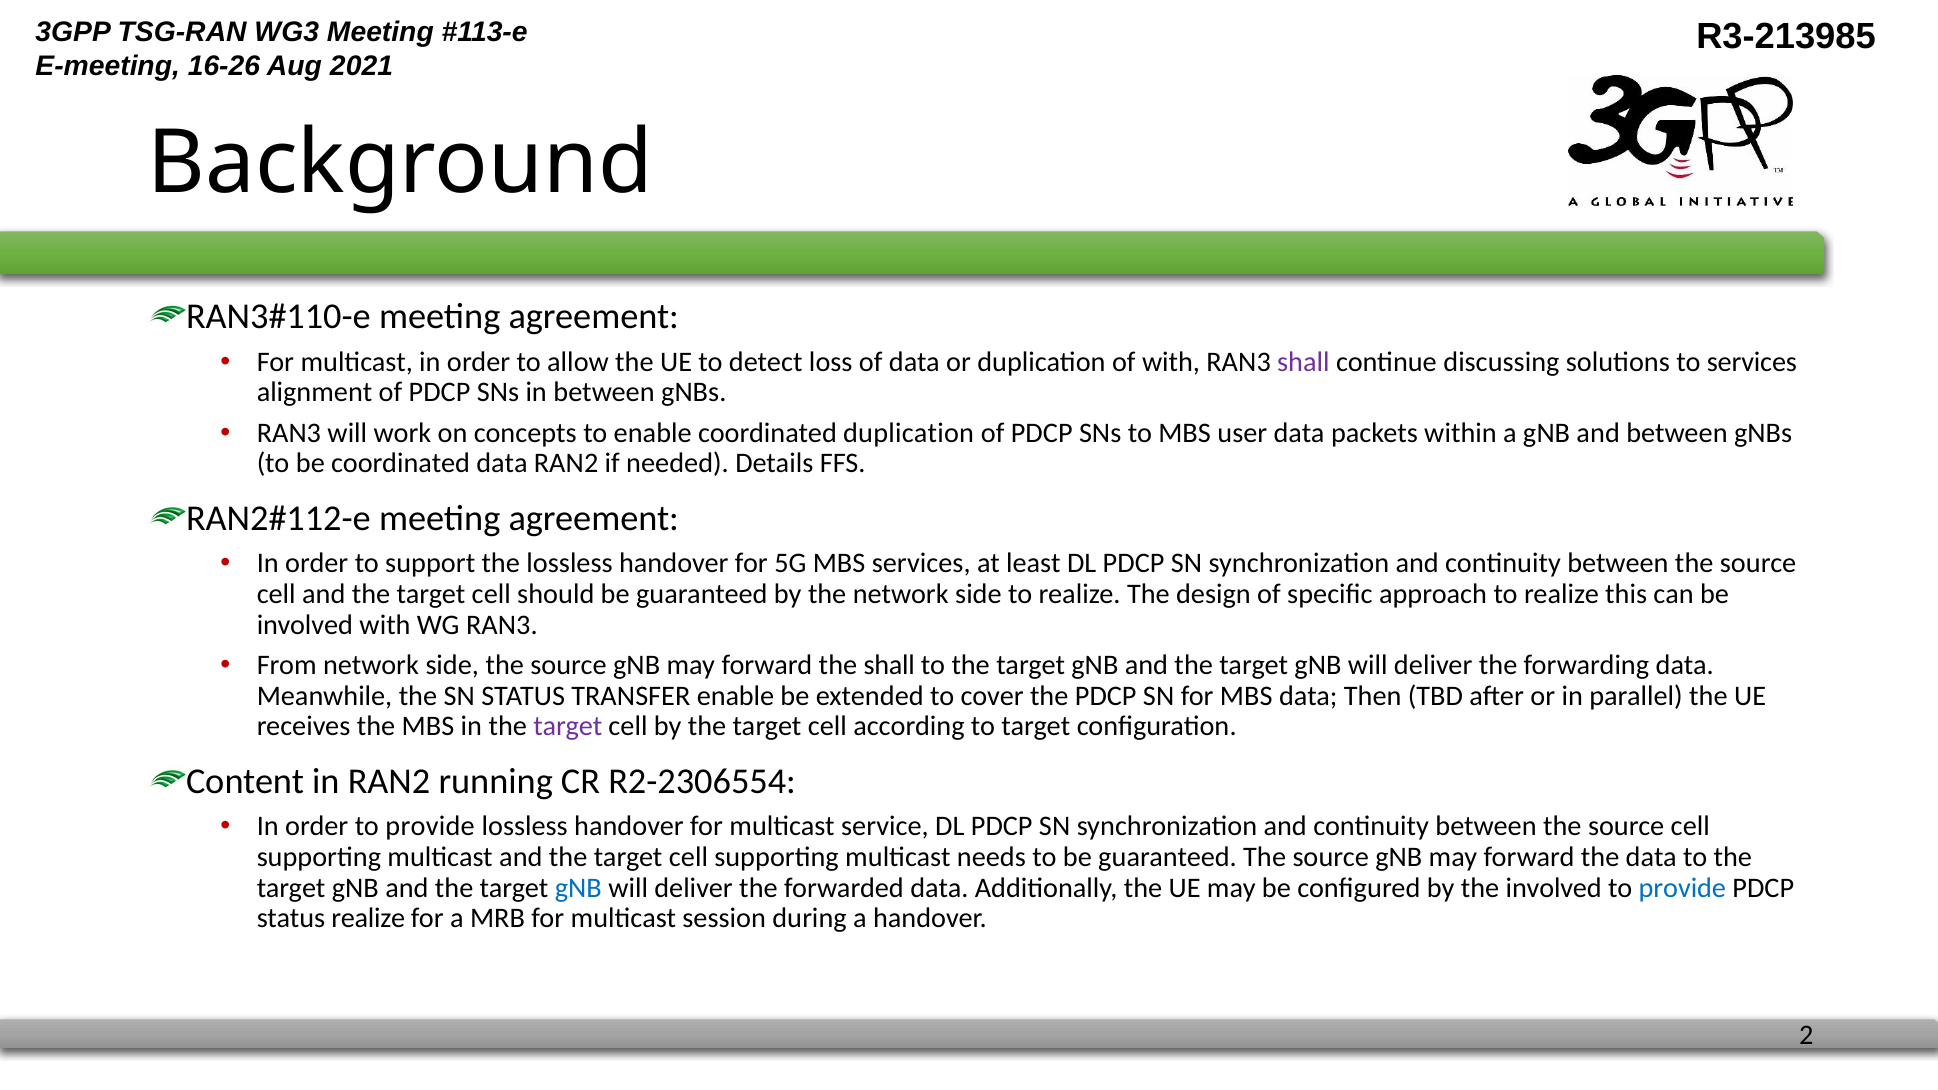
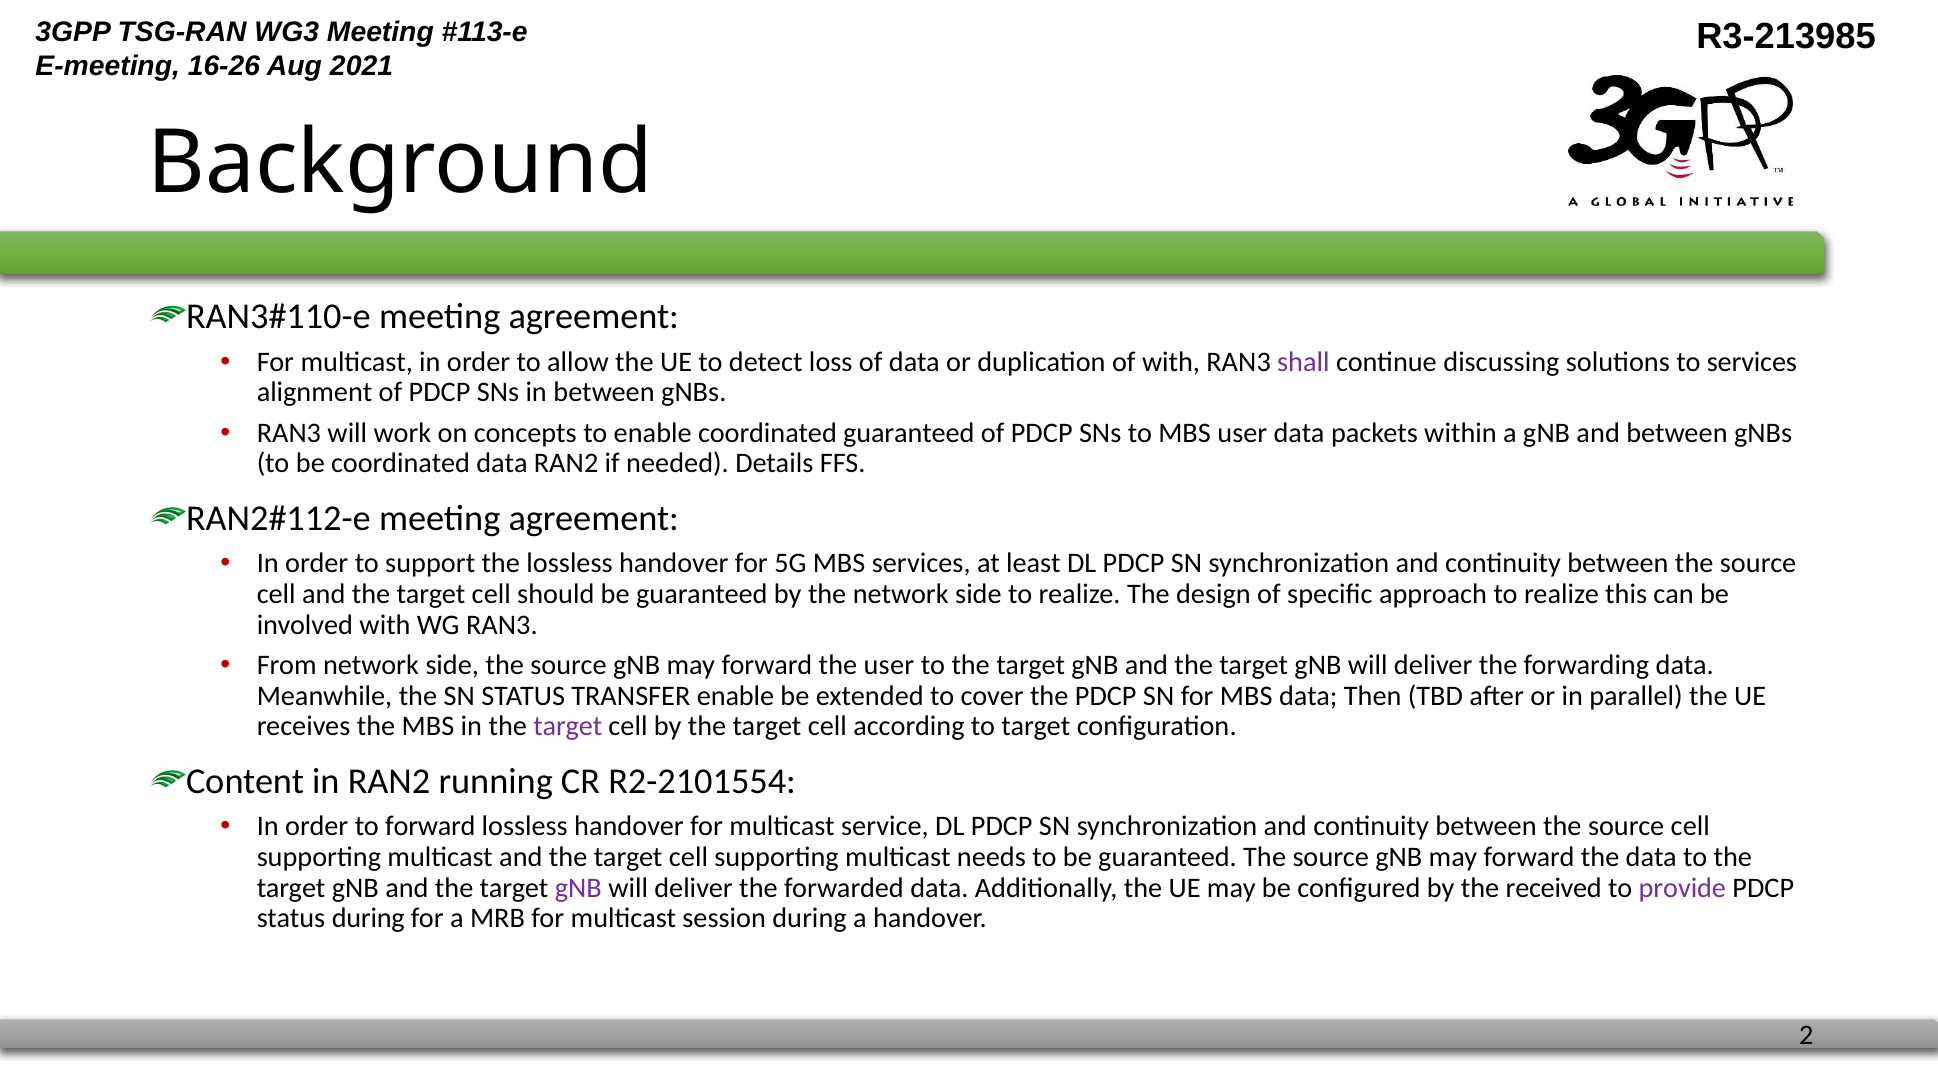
coordinated duplication: duplication -> guaranteed (909, 433)
the shall: shall -> user (889, 665)
R2-2306554: R2-2306554 -> R2-2101554 (702, 782)
order to provide: provide -> forward (430, 827)
gNB colour: blue -> purple (578, 888)
the involved: involved -> received (1554, 888)
provide colour: blue -> purple (1682, 888)
status realize: realize -> during (368, 918)
